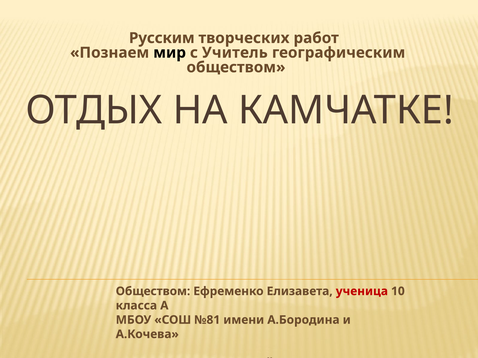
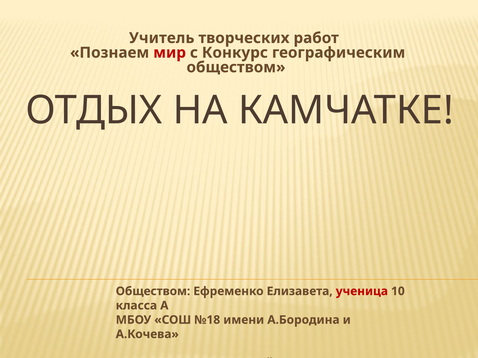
Русским: Русским -> Учитель (162, 38)
мир colour: black -> red (170, 53)
с Учитель: Учитель -> Конкурс (235, 53)
№81: №81 -> №18 (207, 320)
